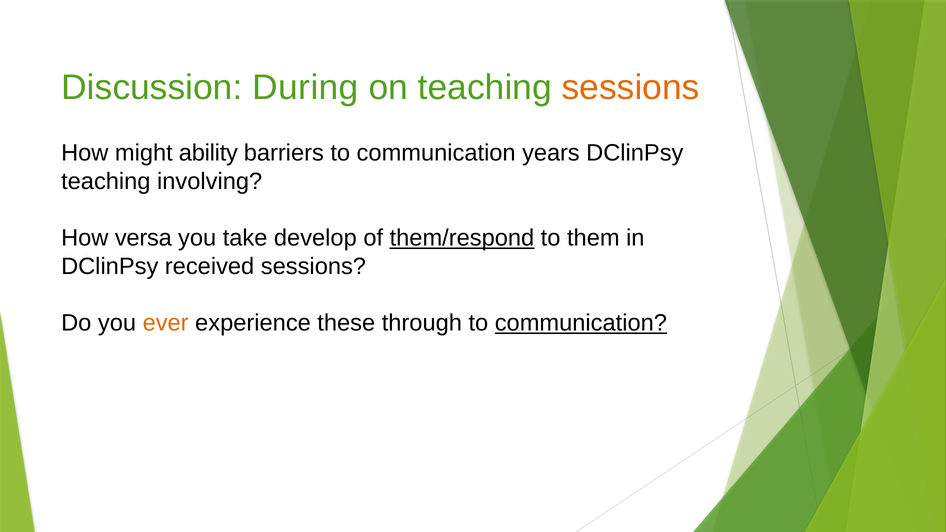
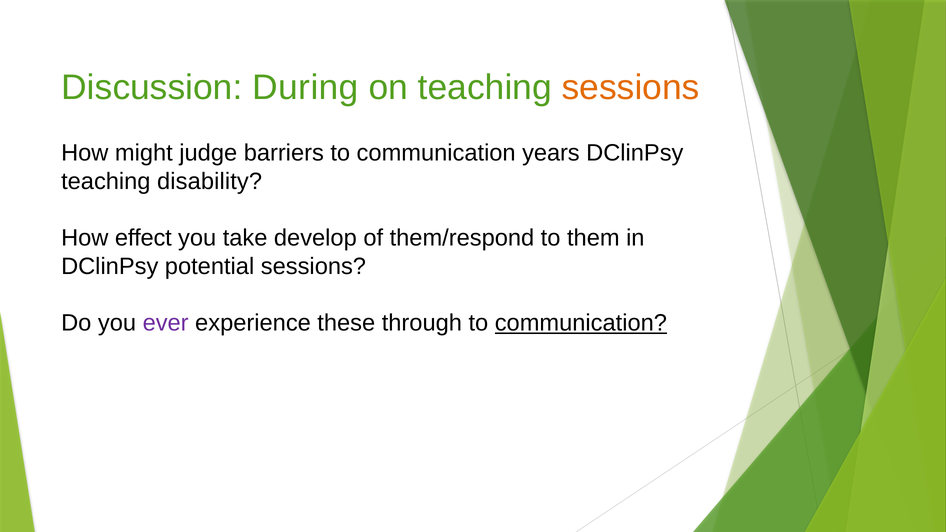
ability: ability -> judge (208, 153)
involving: involving -> disability (210, 181)
versa: versa -> effect (143, 238)
them/respond underline: present -> none (462, 238)
received: received -> potential (210, 266)
ever colour: orange -> purple (166, 323)
